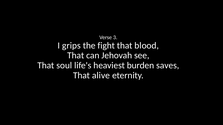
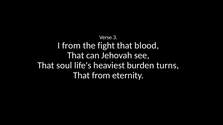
I grips: grips -> from (71, 46)
saves: saves -> turns (168, 66)
That alive: alive -> from (101, 76)
